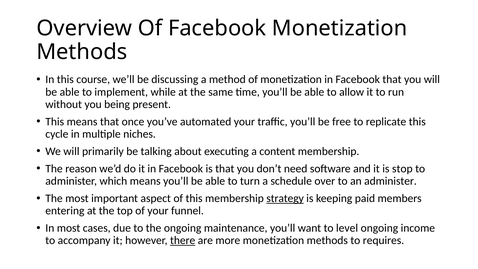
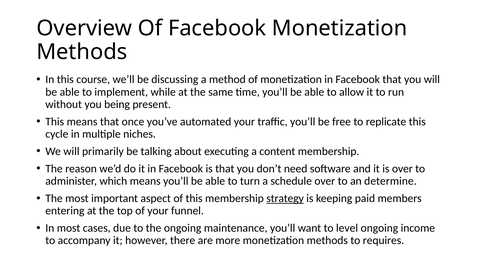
is stop: stop -> over (402, 169)
an administer: administer -> determine (390, 181)
there underline: present -> none (183, 240)
